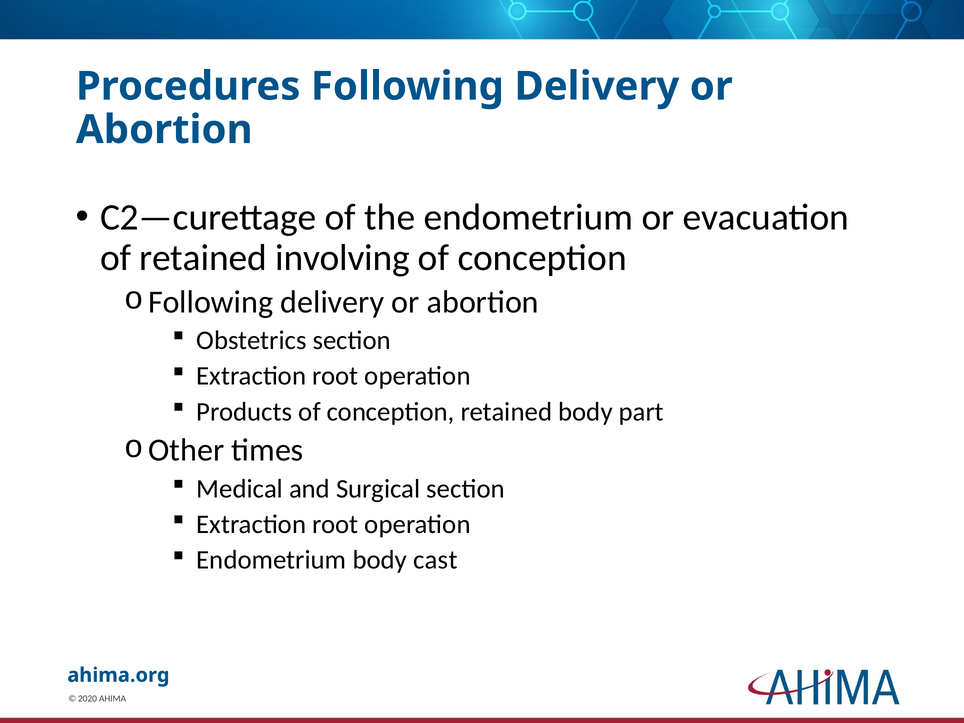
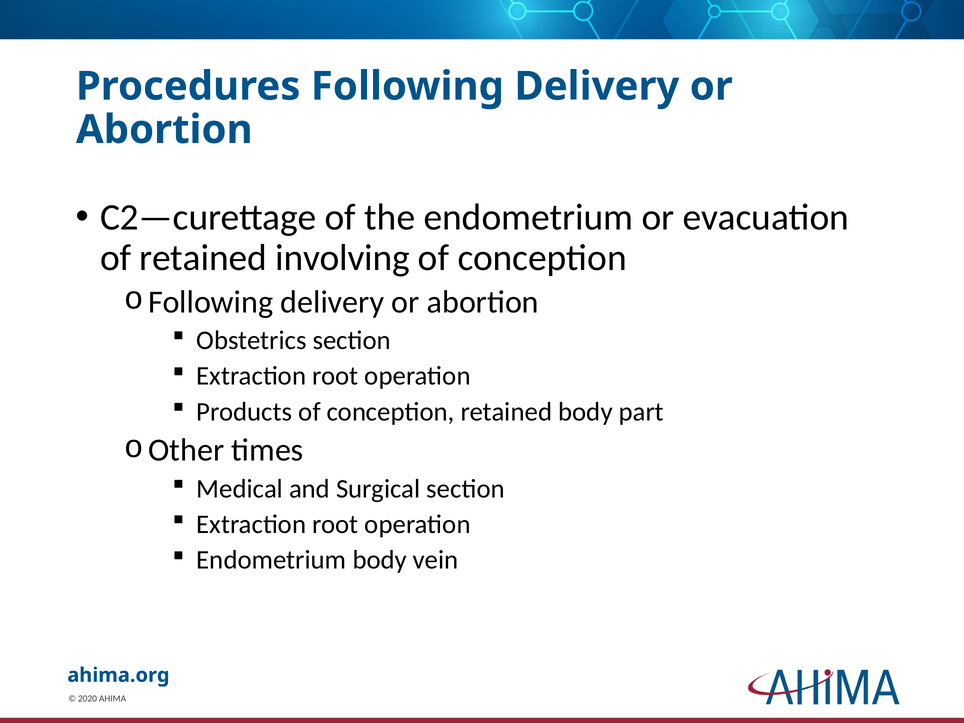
cast: cast -> vein (436, 560)
